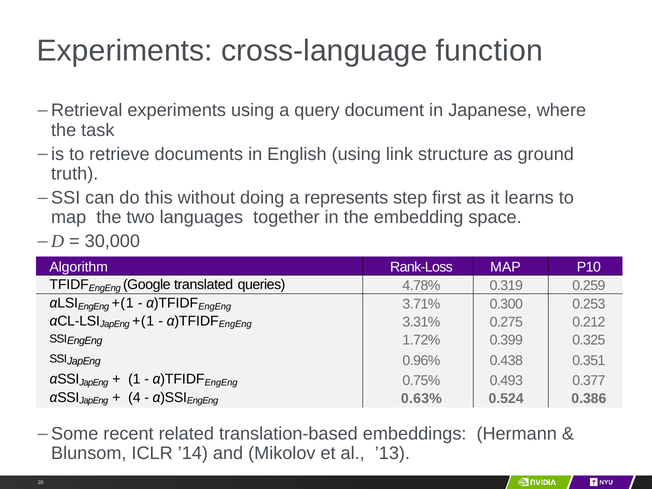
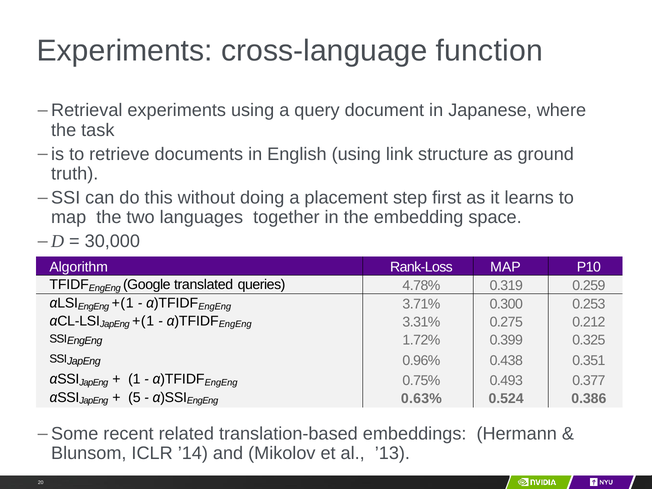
represents: represents -> placement (346, 198)
4: 4 -> 5 (134, 398)
